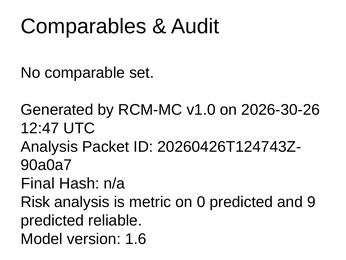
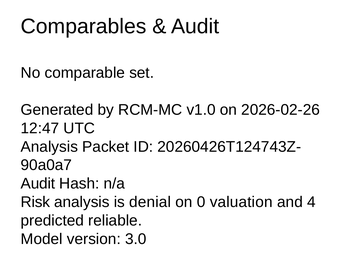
2026-30-26: 2026-30-26 -> 2026-02-26 (281, 109)
Final: Final -> Audit (38, 183)
metric: metric -> denial (150, 202)
0 predicted: predicted -> valuation (241, 202)
9: 9 -> 4 (311, 202)
1.6: 1.6 -> 3.0 (136, 239)
